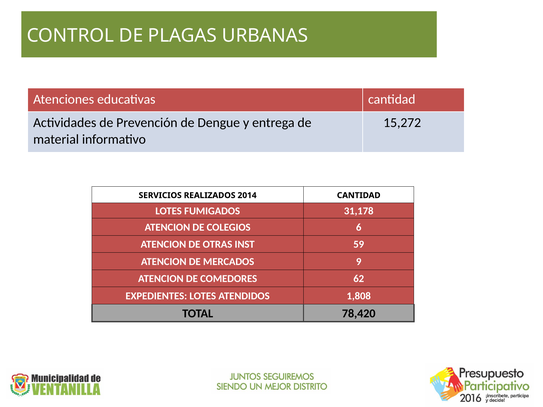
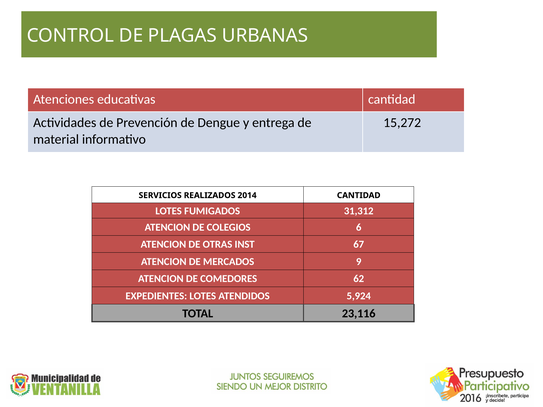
31,178: 31,178 -> 31,312 (359, 211)
59: 59 -> 67 (359, 245)
1,808: 1,808 -> 5,924 (359, 296)
78,420: 78,420 -> 23,116 (359, 314)
